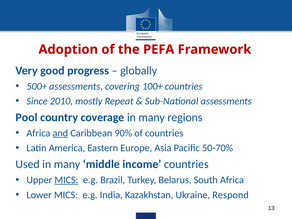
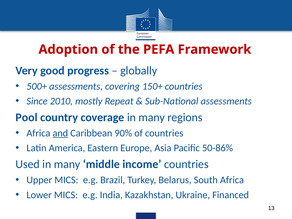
100+: 100+ -> 150+ (152, 86)
50-70%: 50-70% -> 50-86% (218, 148)
MICS underline: present -> none (66, 180)
Respond: Respond -> Financed (231, 195)
